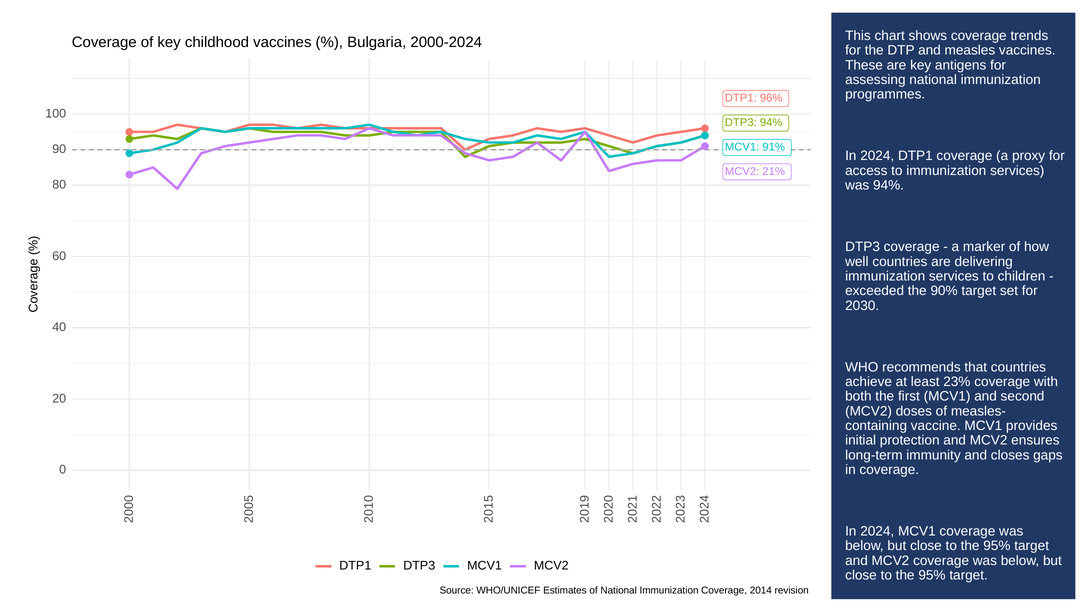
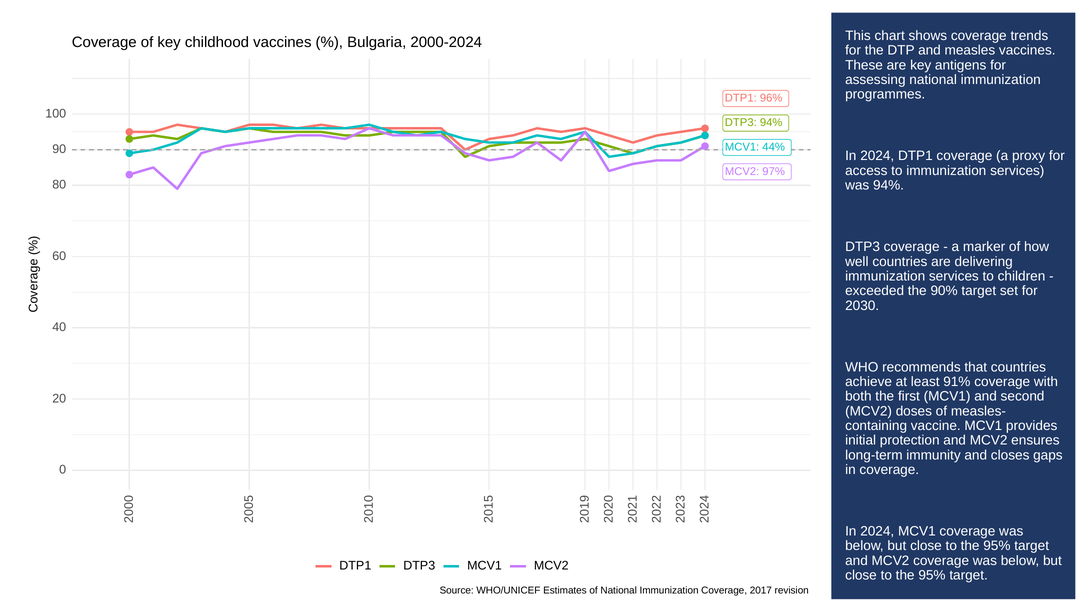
91%: 91% -> 44% (774, 147)
21%: 21% -> 97% (774, 171)
23%: 23% -> 91% (957, 382)
2014: 2014 -> 2017 (761, 591)
